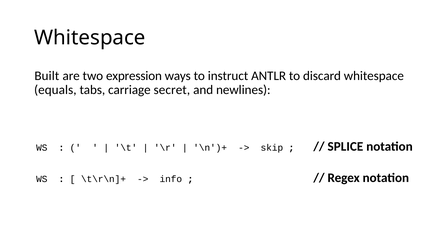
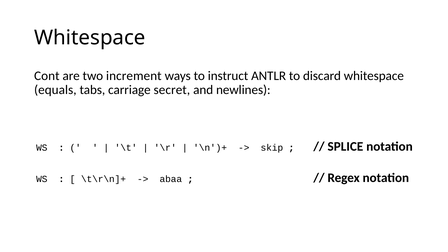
Built: Built -> Cont (47, 76)
expression: expression -> increment (134, 76)
info: info -> abaa (171, 179)
